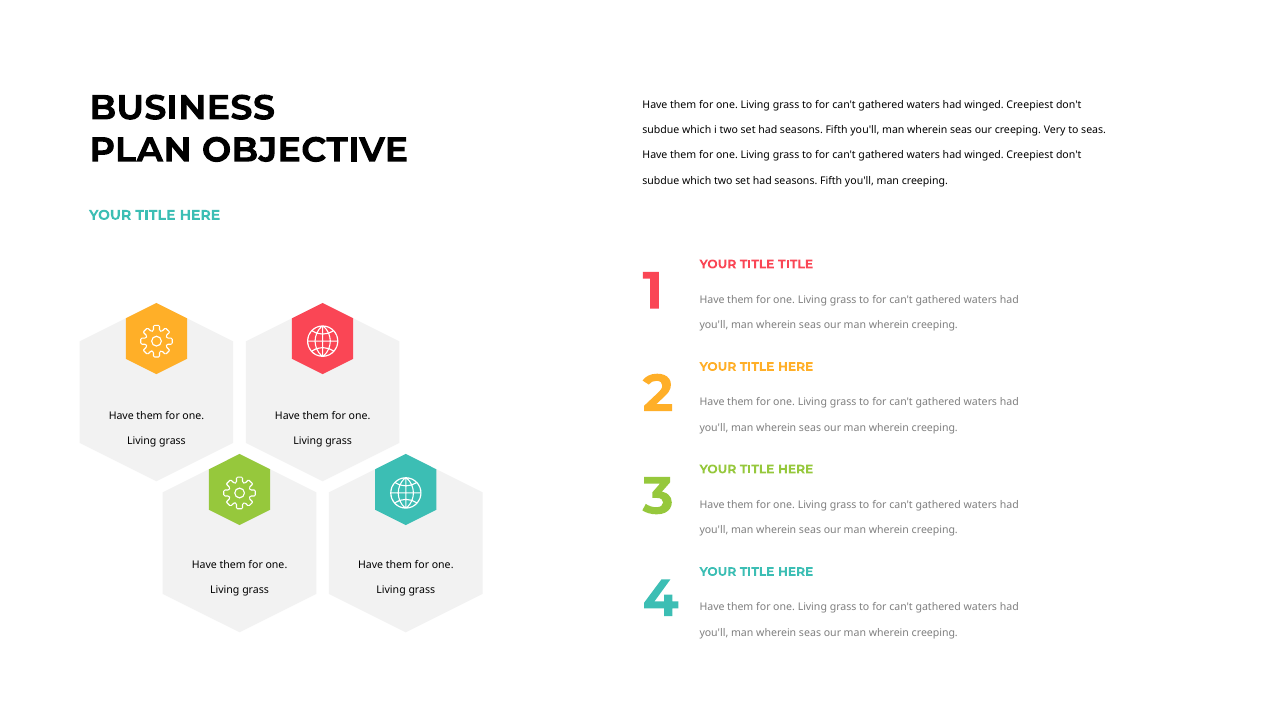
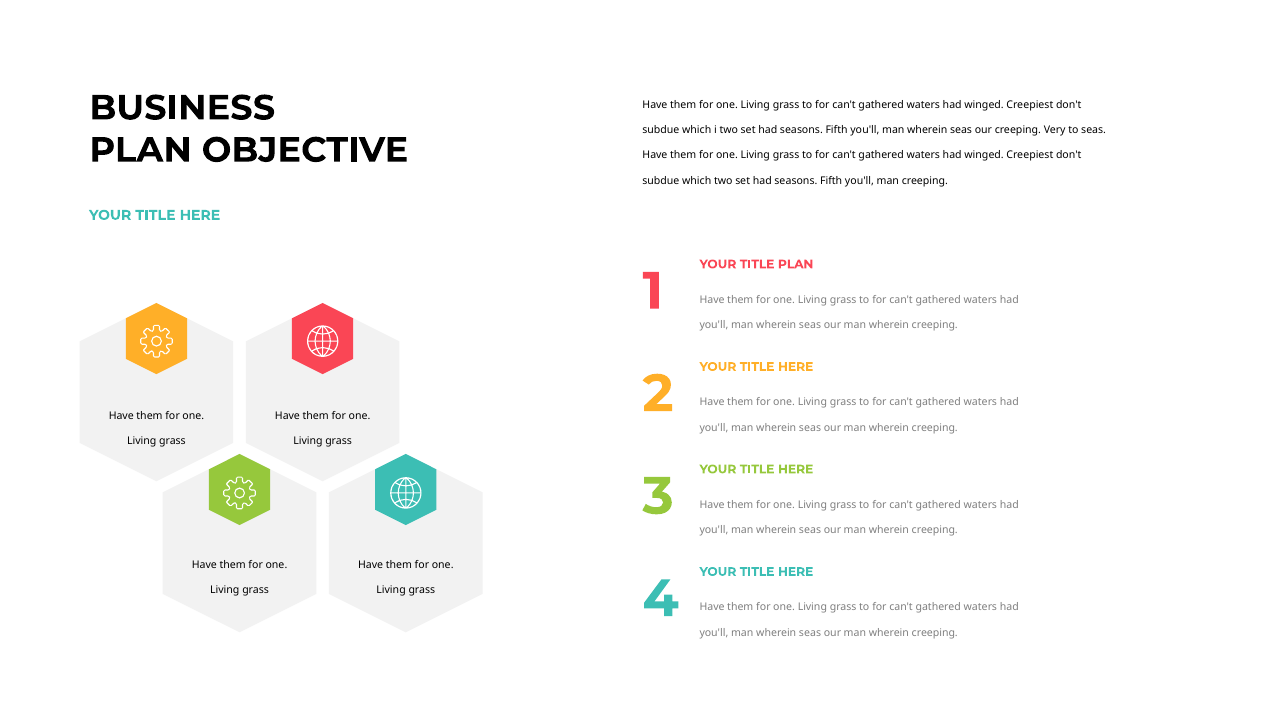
TITLE TITLE: TITLE -> PLAN (796, 264)
